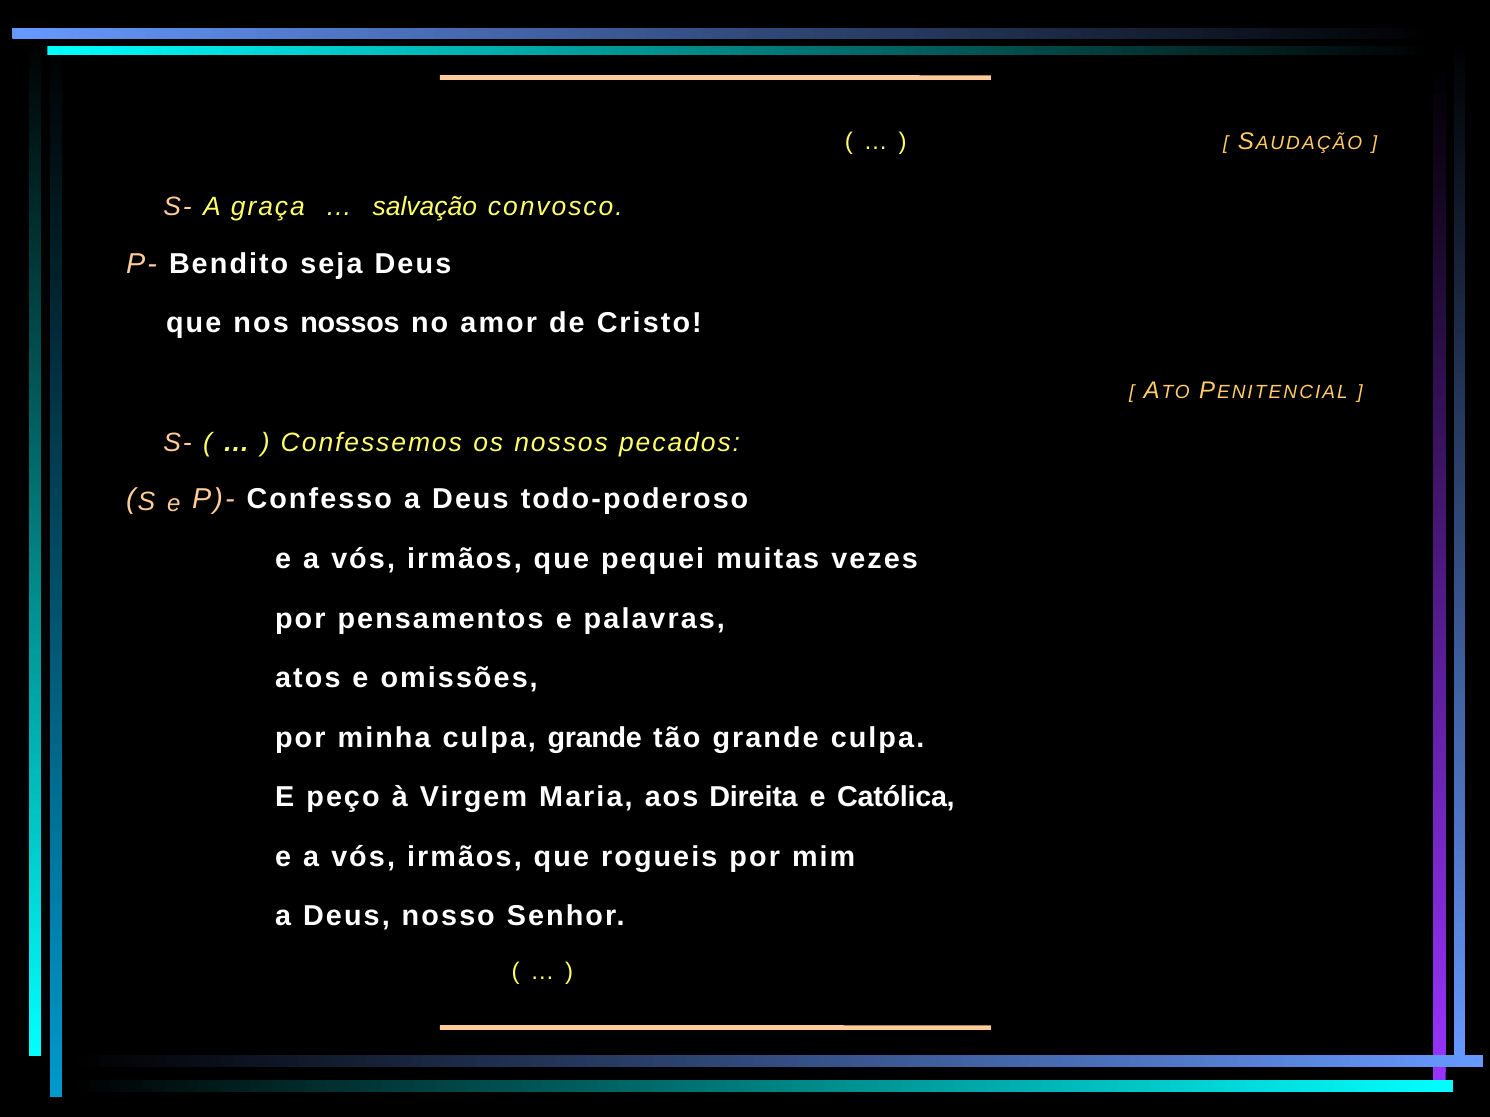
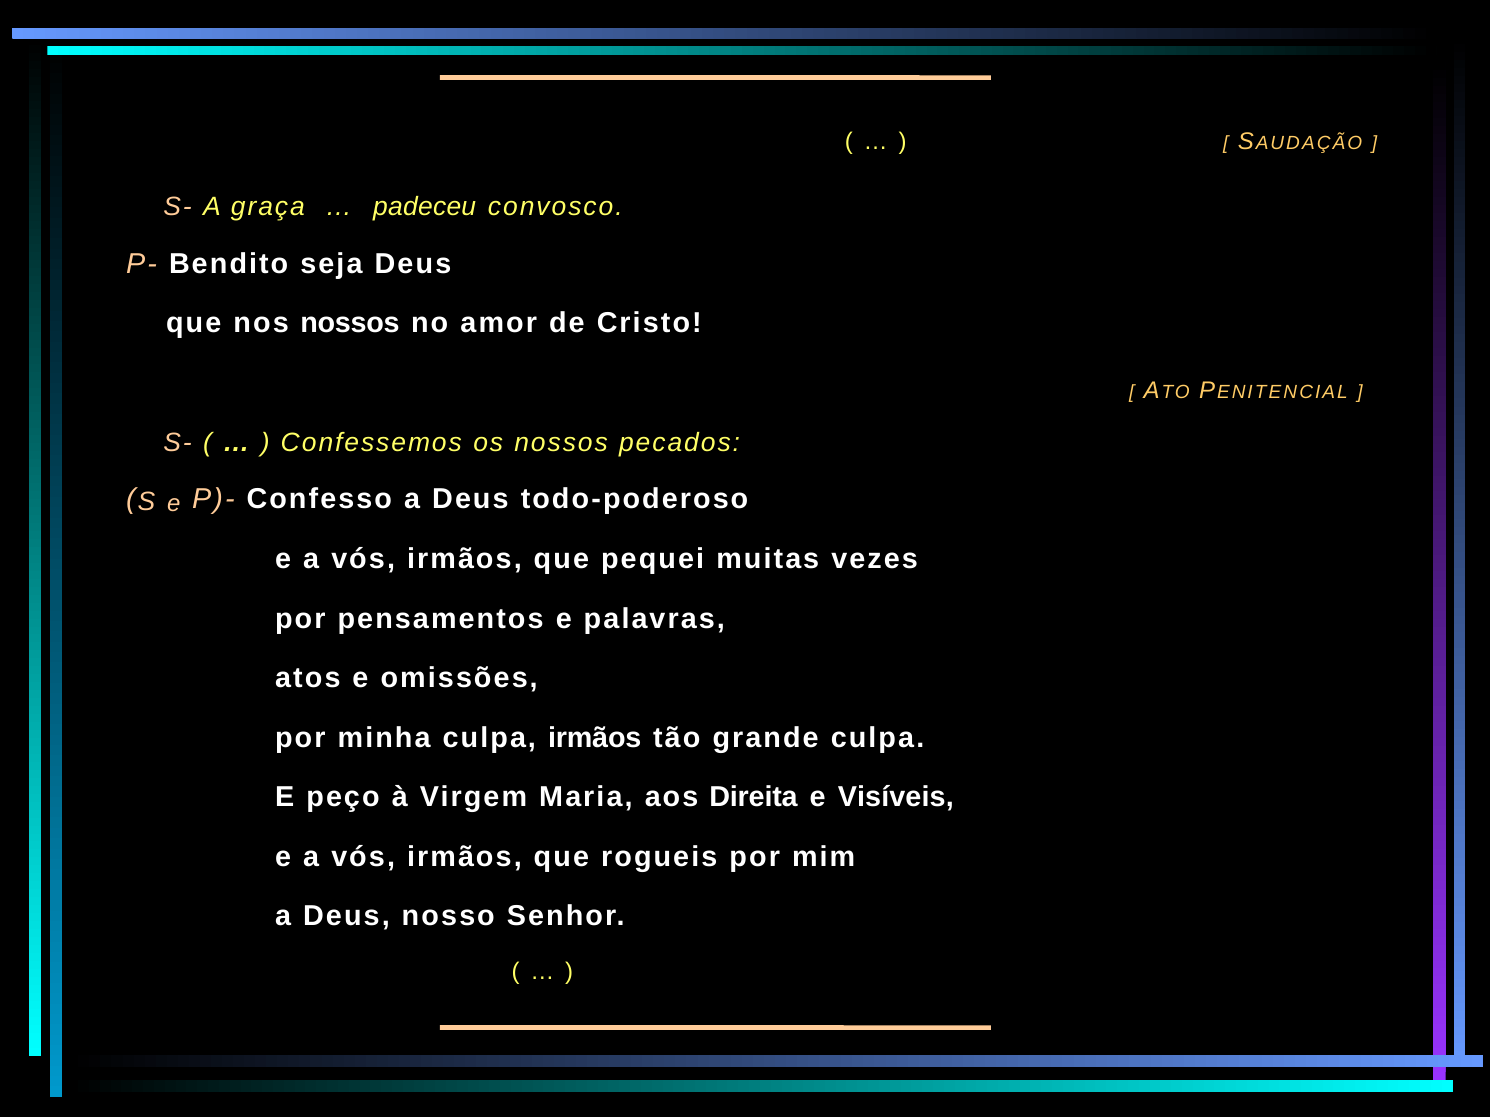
salvação: salvação -> padeceu (425, 207)
culpa grande: grande -> irmãos (595, 738)
Católica: Católica -> Visíveis (896, 798)
